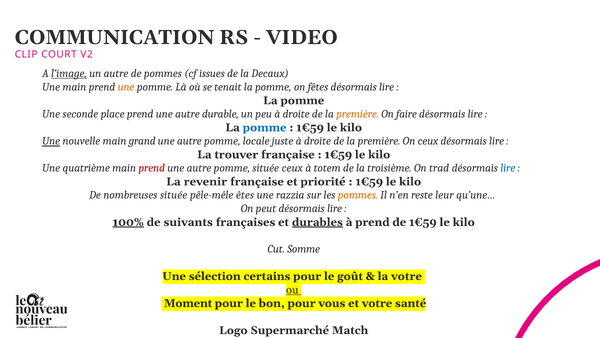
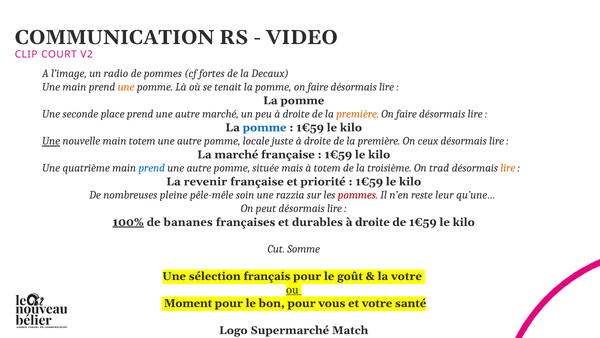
l’image underline: present -> none (69, 73)
un autre: autre -> radio (116, 73)
issues: issues -> fortes (212, 73)
pomme on fêtes: fêtes -> faire (318, 87)
autre durable: durable -> marché (220, 114)
main grand: grand -> totem (142, 141)
La trouver: trouver -> marché (236, 154)
prend colour: red -> blue (152, 168)
située ceux: ceux -> mais (292, 168)
lire colour: blue -> orange (508, 168)
nombreuses située: située -> pleine (174, 195)
êtes: êtes -> soin (245, 195)
pommes colour: orange -> red (358, 195)
suivants: suivants -> bananes (188, 222)
durables underline: present -> none (317, 222)
prend: prend -> droite (372, 222)
certains: certains -> français (267, 276)
